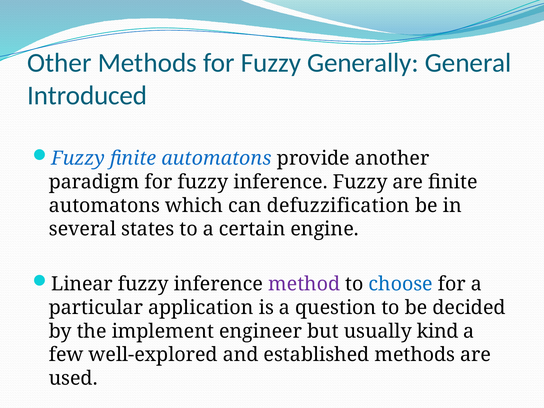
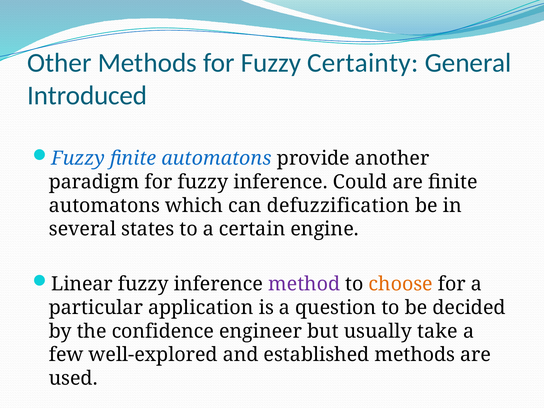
Generally: Generally -> Certainty (363, 63)
inference Fuzzy: Fuzzy -> Could (360, 182)
choose colour: blue -> orange (401, 284)
implement: implement -> confidence (163, 331)
kind: kind -> take (437, 331)
